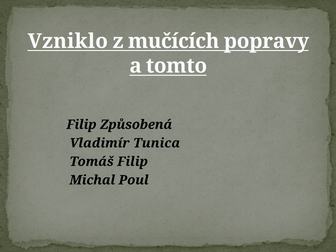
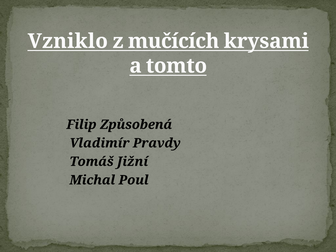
popravy: popravy -> krysami (266, 41)
Tunica: Tunica -> Pravdy (157, 143)
Tomáš Filip: Filip -> Jižní (133, 162)
